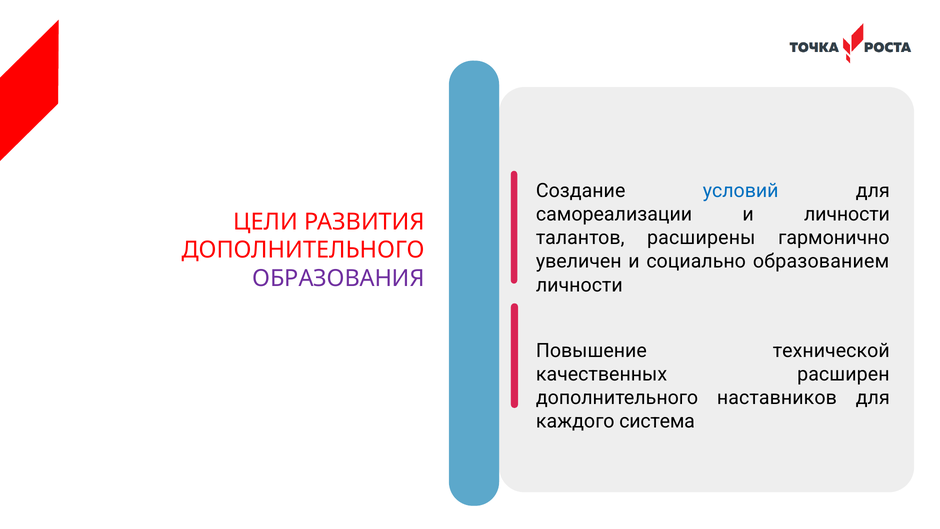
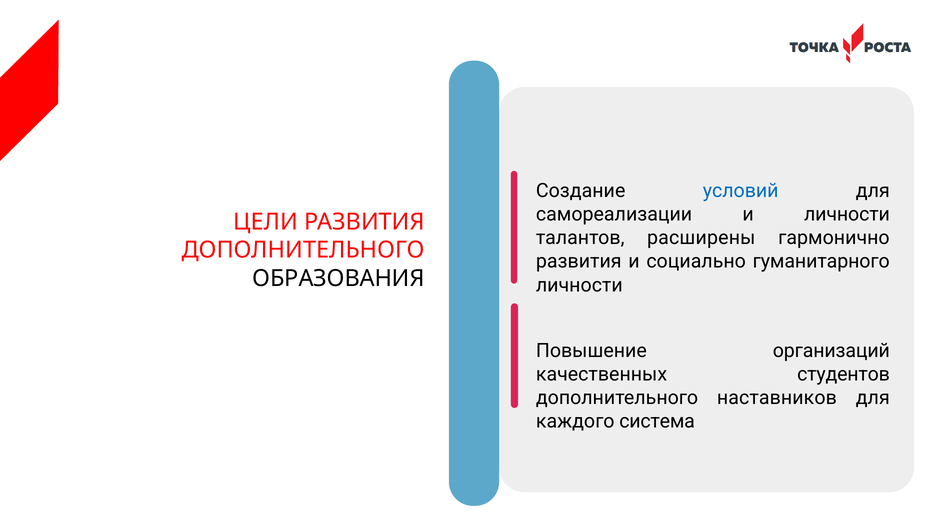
увеличен: увеличен -> развития (579, 261)
образованием: образованием -> гуманитарного (821, 261)
ОБРАЗОВАНИЯ colour: purple -> black (339, 278)
технической: технической -> организаций (831, 351)
расширен: расширен -> студентов (844, 374)
